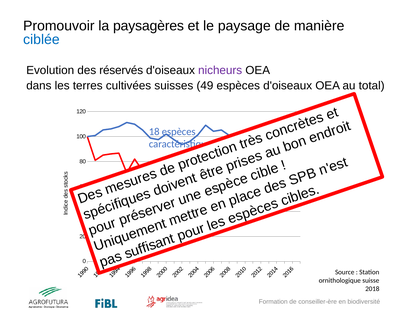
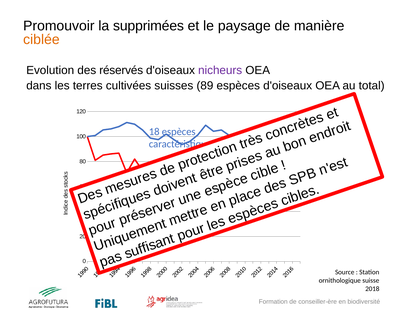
paysagères: paysagères -> supprimées (148, 26)
ciblée colour: blue -> orange (41, 39)
49: 49 -> 89 (205, 86)
